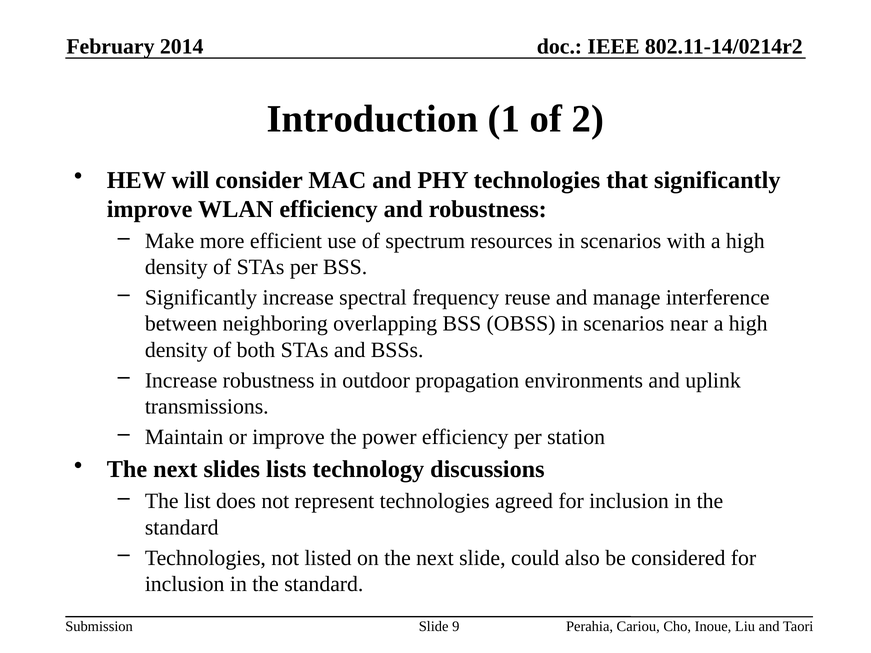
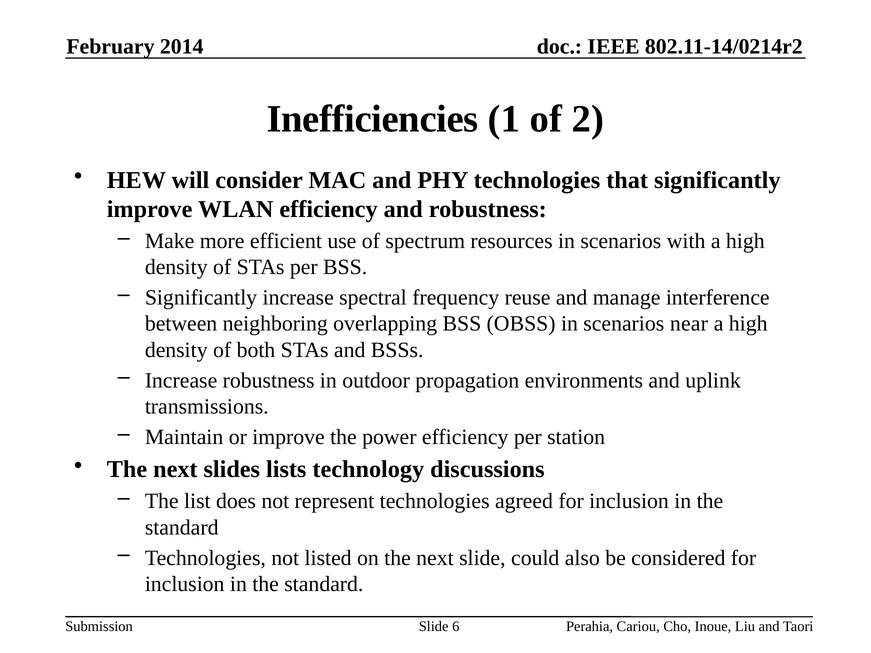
Introduction: Introduction -> Inefficiencies (373, 119)
9: 9 -> 6 (456, 627)
